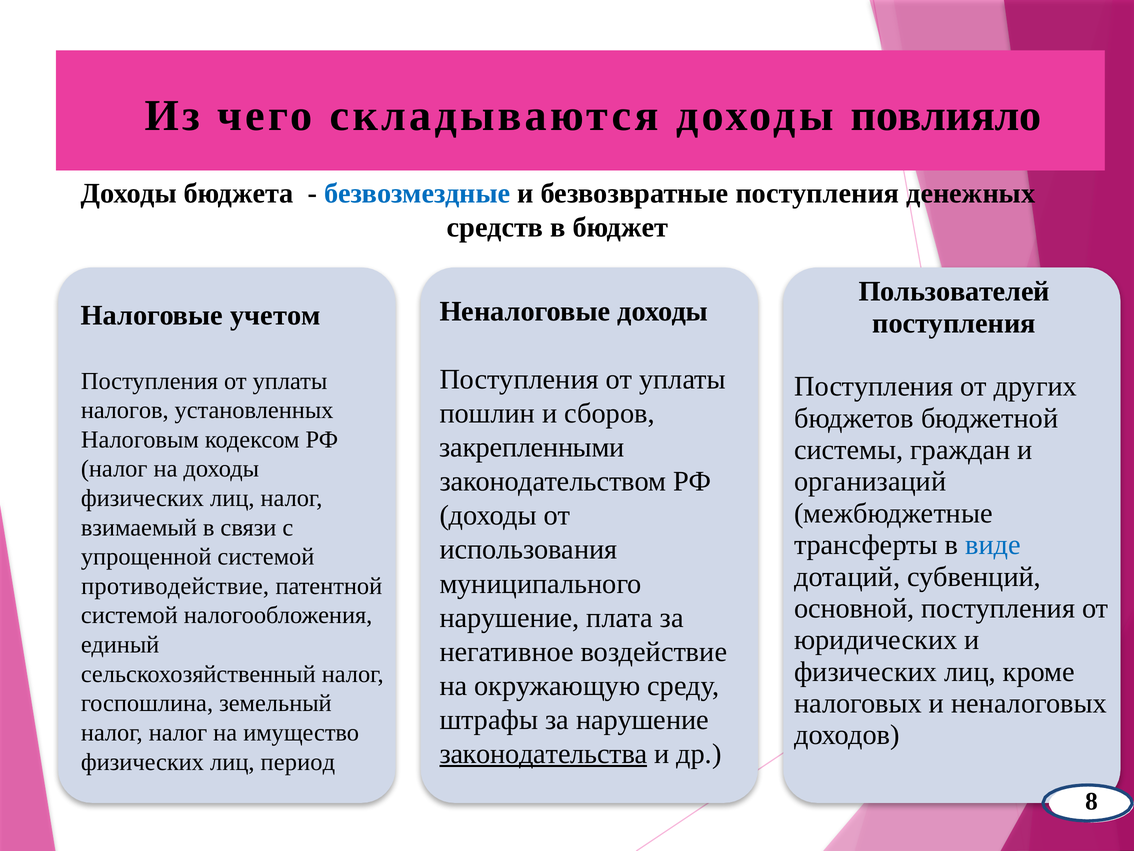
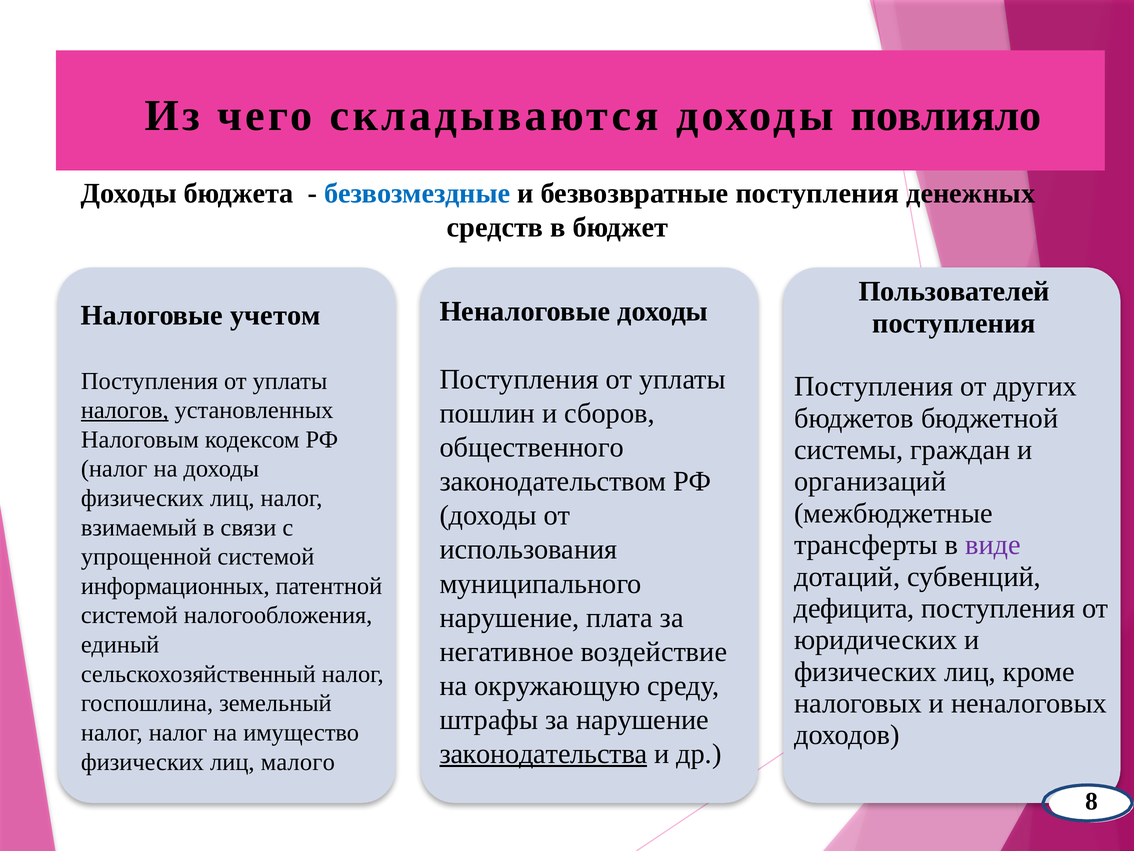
налогов underline: none -> present (125, 410)
закрепленными: закрепленными -> общественного (532, 447)
виде colour: blue -> purple (993, 545)
противодействие: противодействие -> информационных (175, 586)
основной: основной -> дефицита (854, 608)
период: период -> малого (298, 761)
